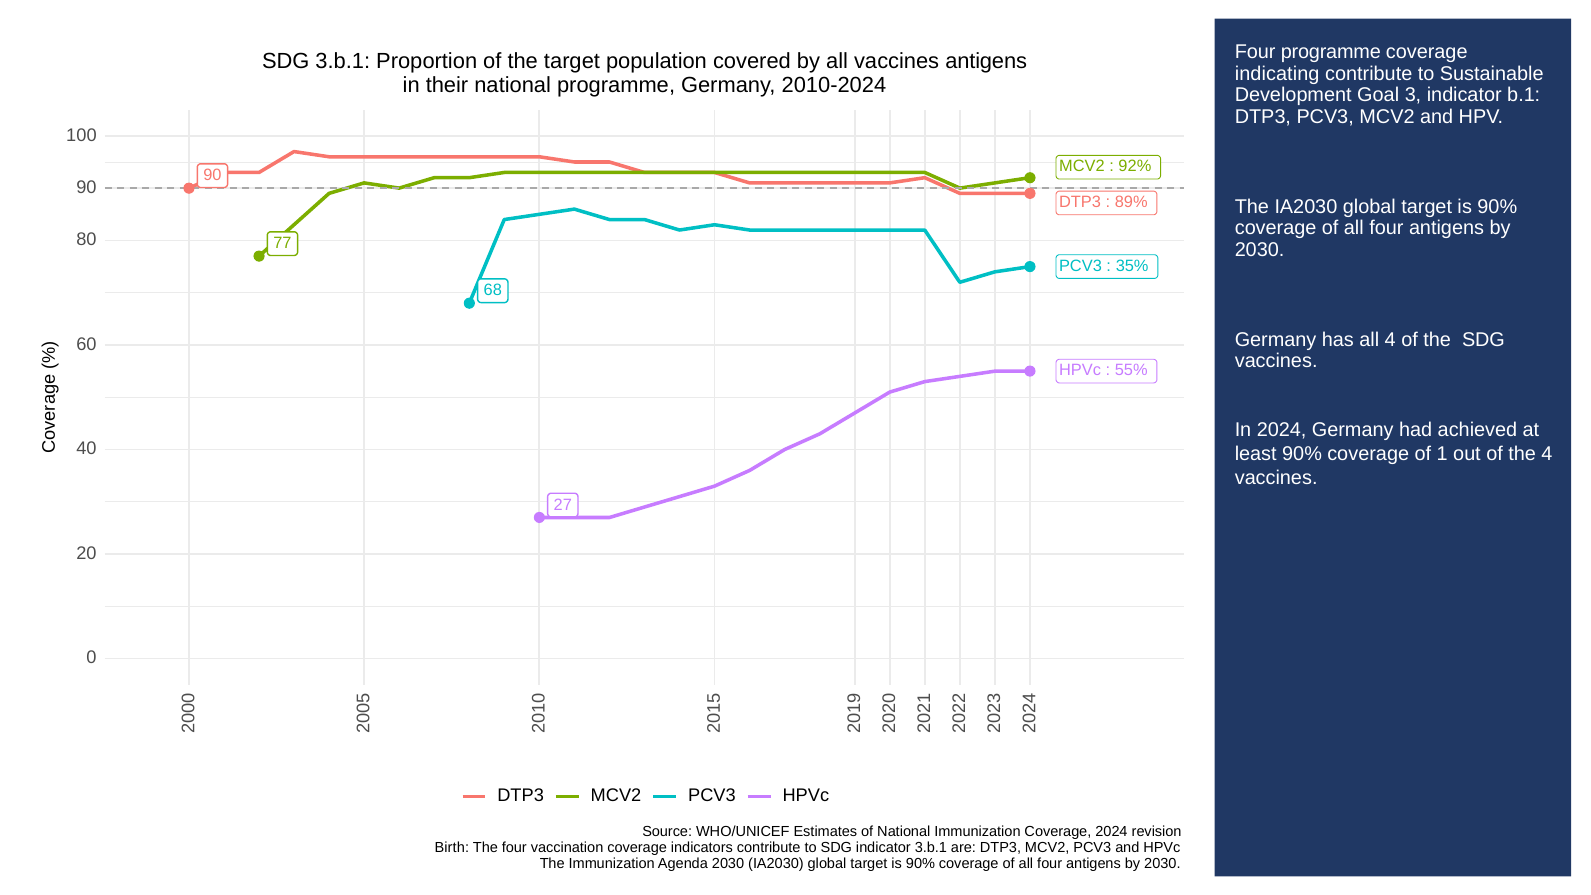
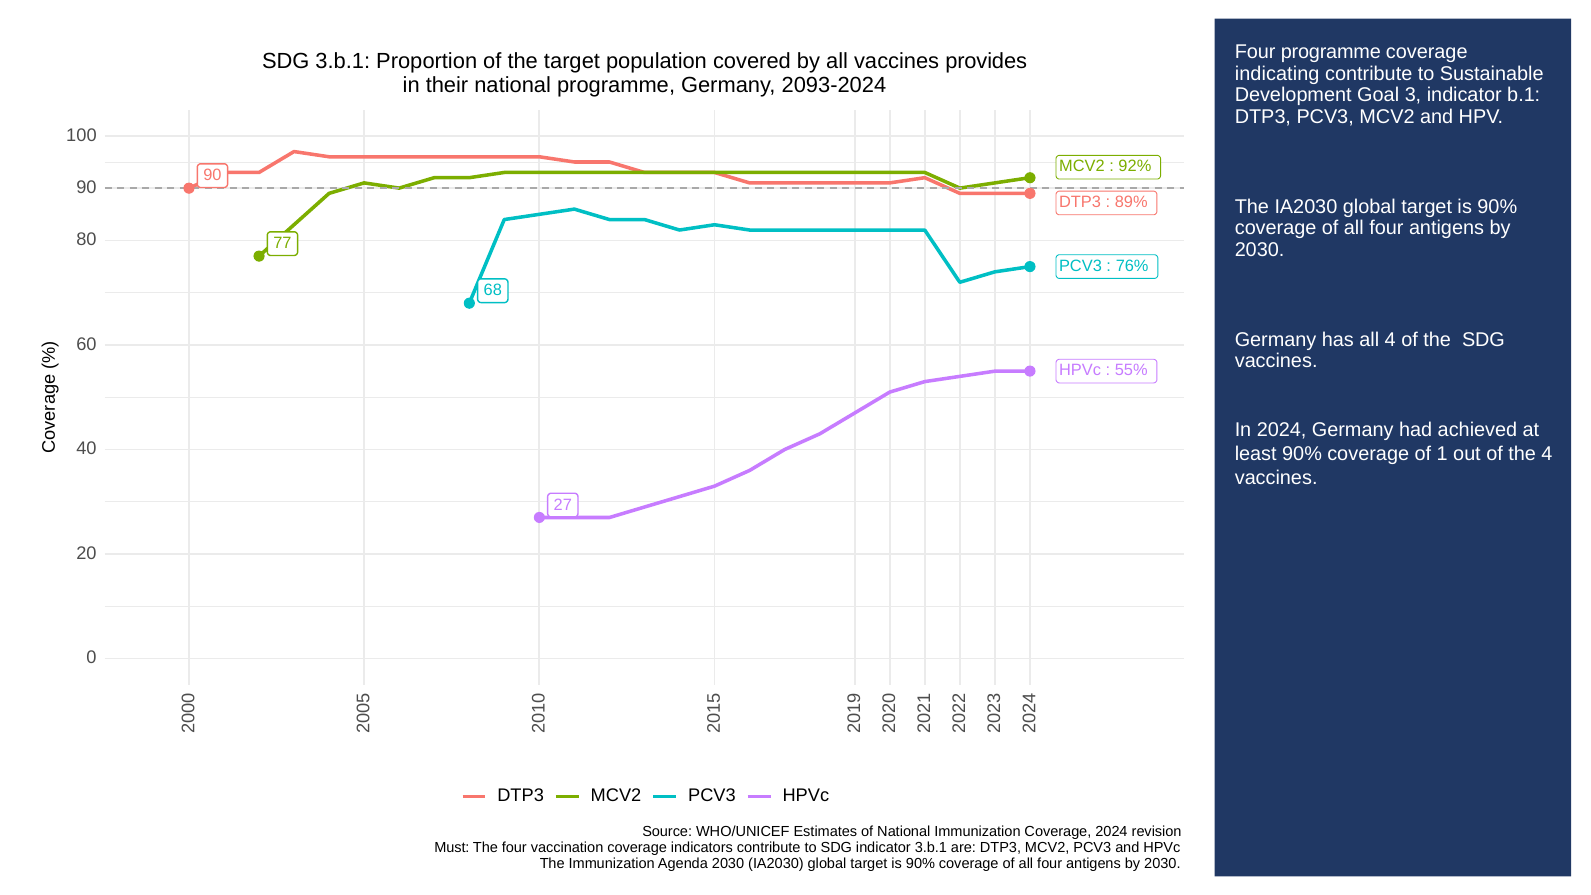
vaccines antigens: antigens -> provides (986, 62)
2010-2024: 2010-2024 -> 2093-2024 (834, 85)
35%: 35% -> 76% (1132, 266)
Birth: Birth -> Must (452, 848)
